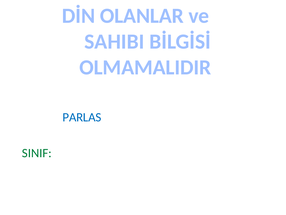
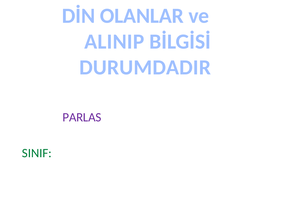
SAHIBI: SAHIBI -> ALINIP (114, 42)
OLMAMALIDIR: OLMAMALIDIR -> DURUMDADIR (145, 67)
PARLAS colour: blue -> purple (82, 117)
